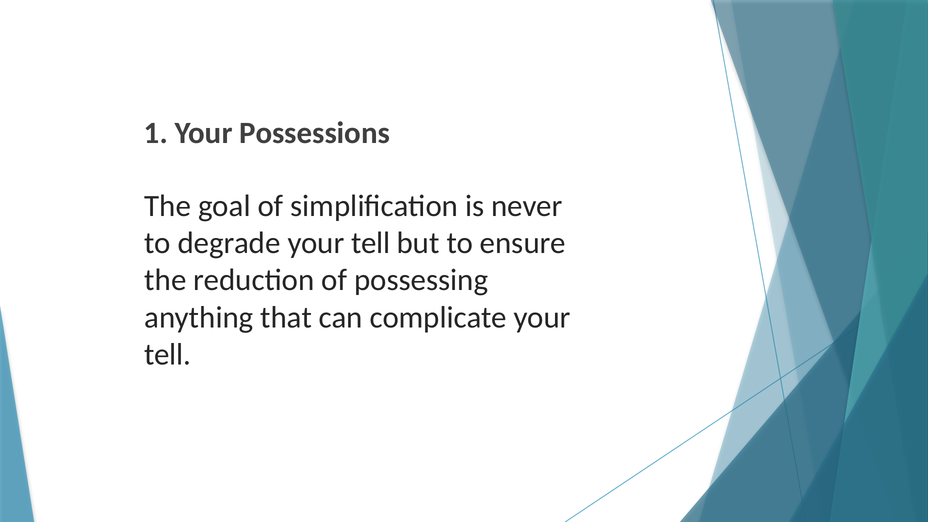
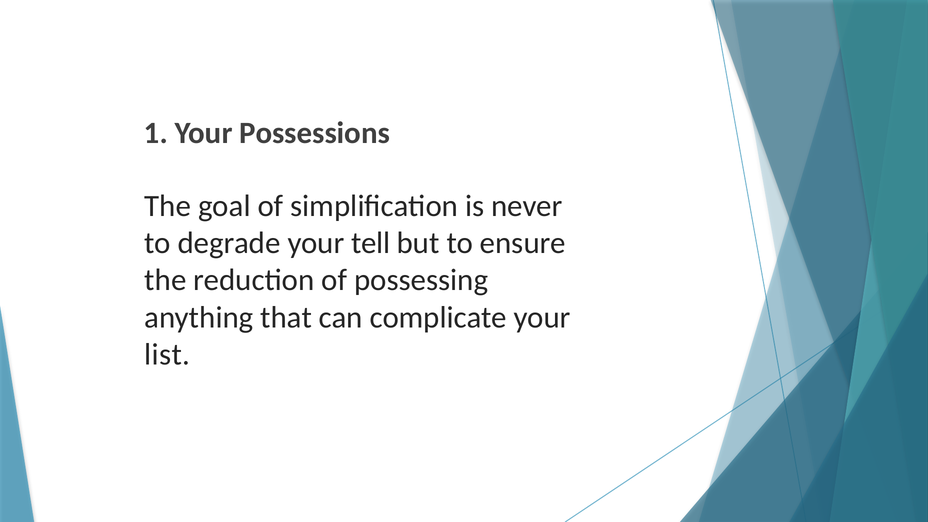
tell: tell -> list (167, 354)
